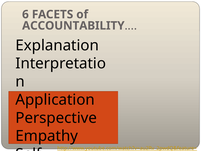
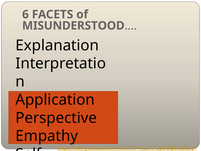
ACCOUNTABILITY: ACCOUNTABILITY -> MISUNDERSTOOD (73, 26)
